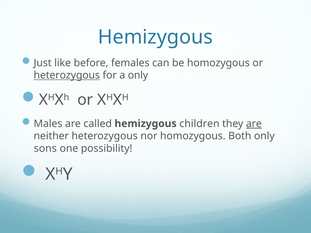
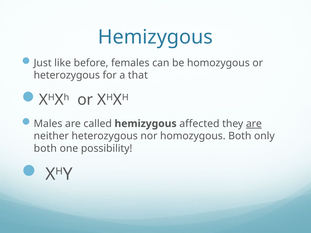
heterozygous underline: present -> none (67, 75)
a only: only -> that (138, 75)
children: children -> affected (199, 124)
sons: sons -> both (45, 149)
